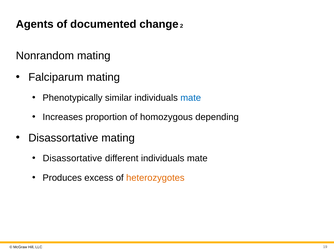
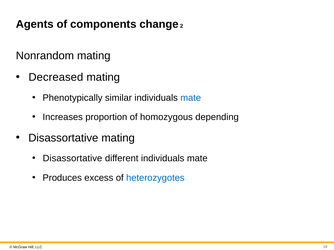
documented: documented -> components (103, 24)
Falciparum: Falciparum -> Decreased (56, 77)
heterozygotes colour: orange -> blue (155, 178)
